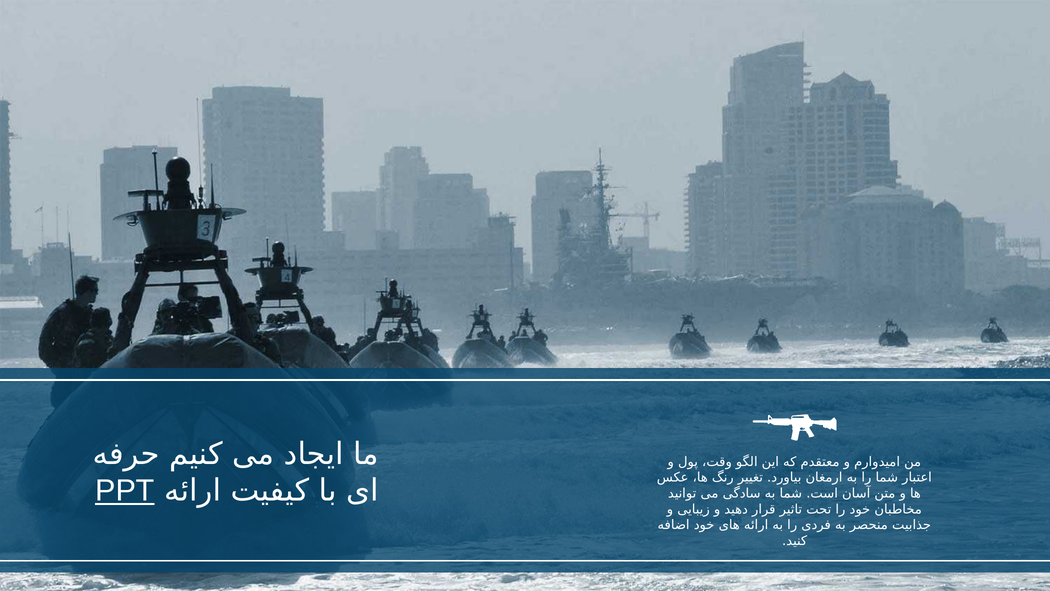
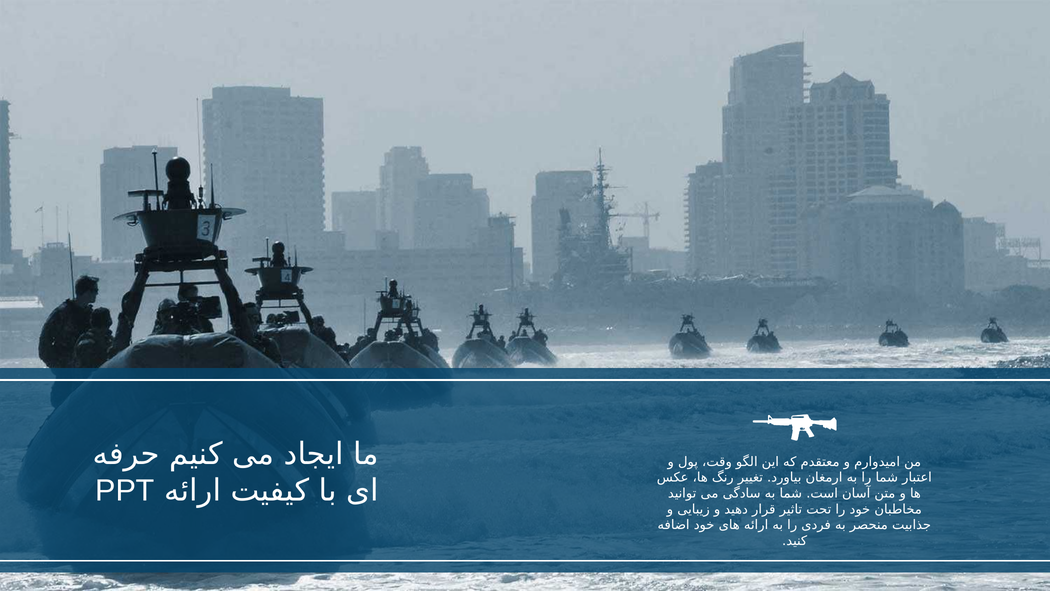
PPT underline: present -> none (125, 491)
